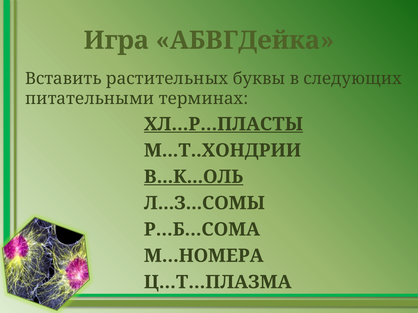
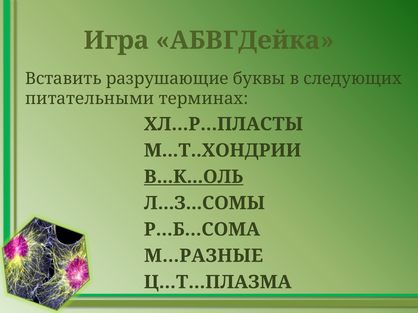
растительных: растительных -> разрушающие (167, 79)
ХЛ…Р…ПЛАСТЫ underline: present -> none (223, 124)
М…НОМЕРА: М…НОМЕРА -> М…РАЗНЫЕ (204, 256)
